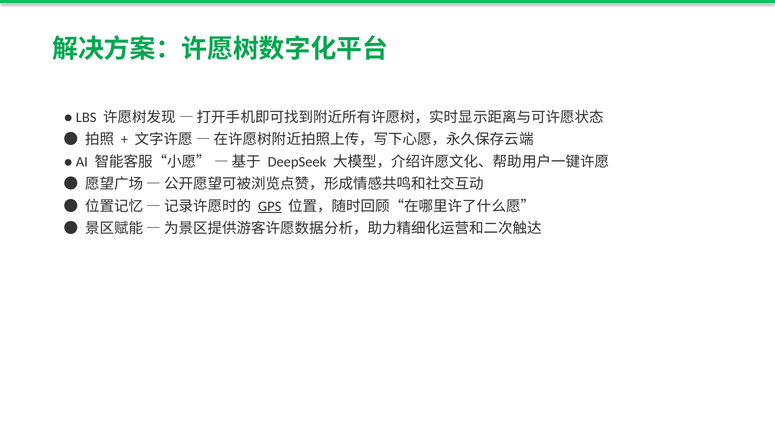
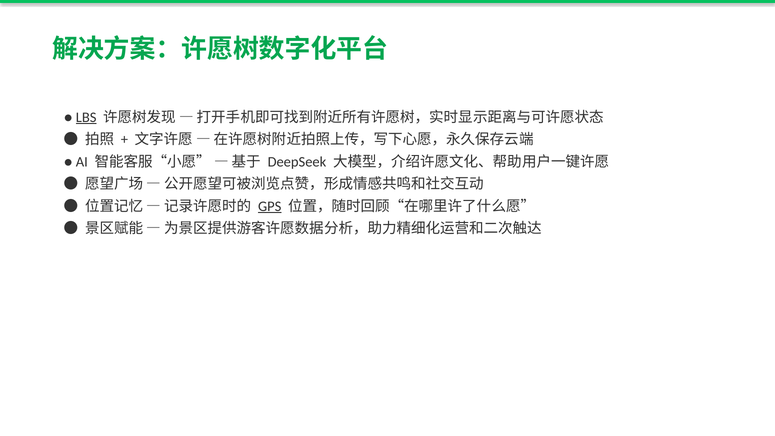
LBS underline: none -> present (86, 117)
